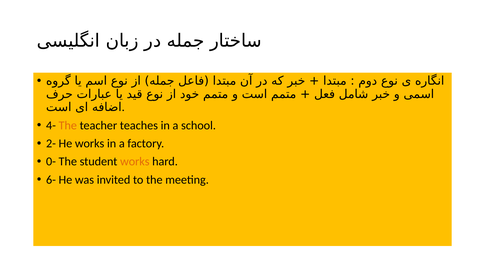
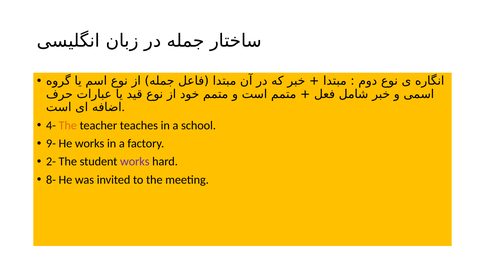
2-: 2- -> 9- (51, 143)
0-: 0- -> 2- (51, 162)
works colour: orange -> purple (135, 162)
6-: 6- -> 8- (51, 180)
